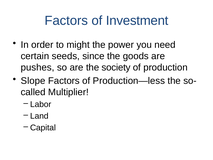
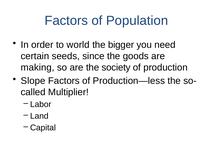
Investment: Investment -> Population (137, 21)
might: might -> world (78, 45)
power: power -> bigger (121, 45)
pushes: pushes -> making (38, 67)
